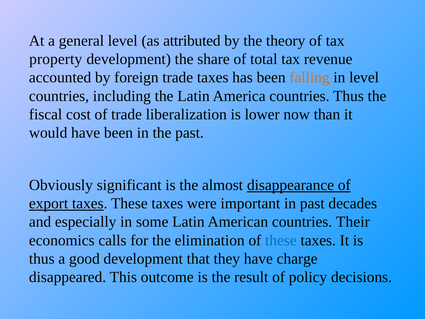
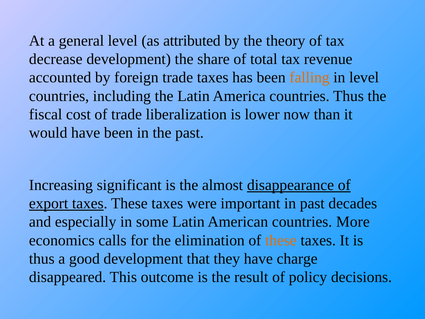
property: property -> decrease (56, 59)
Obviously: Obviously -> Increasing (61, 185)
Their: Their -> More (353, 222)
these colour: blue -> orange (281, 240)
